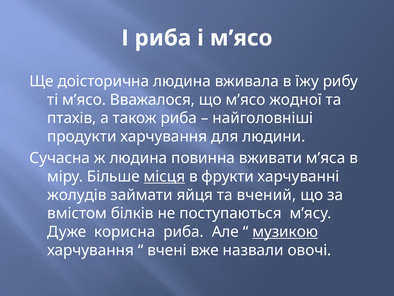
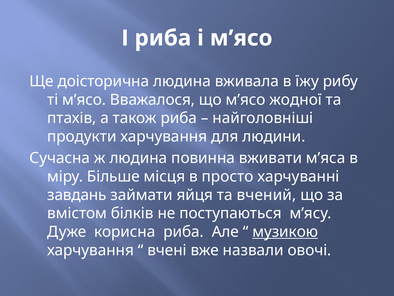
місця underline: present -> none (164, 176)
фрукти: фрукти -> просто (228, 176)
жолудів: жолудів -> завдань (77, 195)
